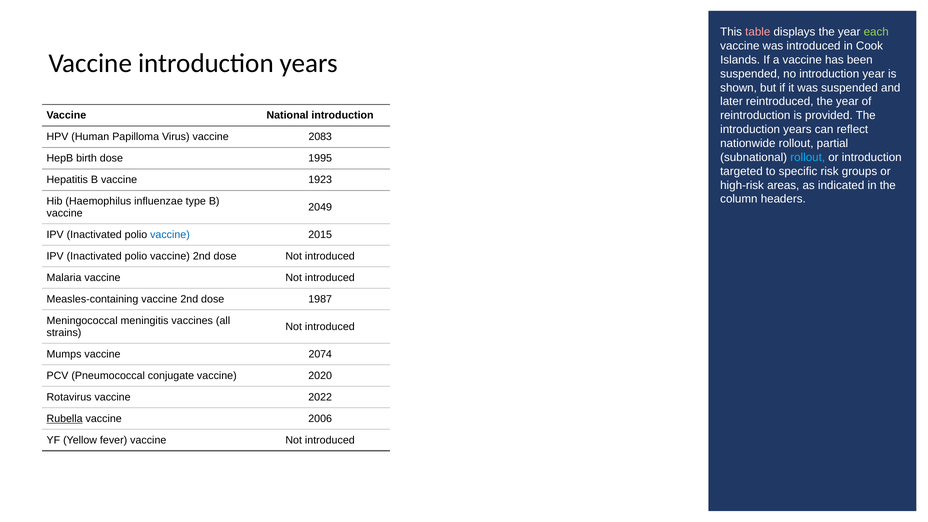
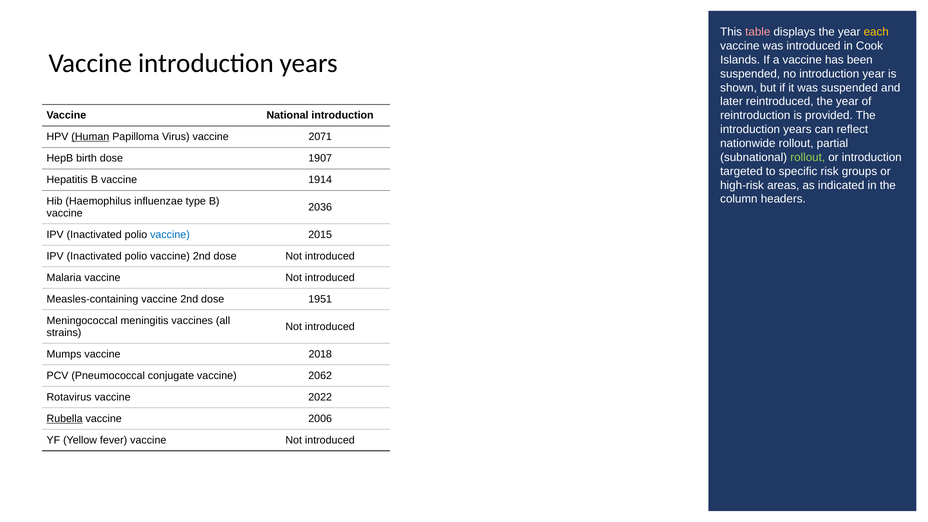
each colour: light green -> yellow (876, 32)
Human underline: none -> present (90, 137)
2083: 2083 -> 2071 (320, 137)
rollout colour: light blue -> light green (808, 157)
1995: 1995 -> 1907 (320, 158)
1923: 1923 -> 1914 (320, 180)
2049: 2049 -> 2036 (320, 207)
1987: 1987 -> 1951 (320, 299)
2074: 2074 -> 2018 (320, 354)
2020: 2020 -> 2062 (320, 376)
